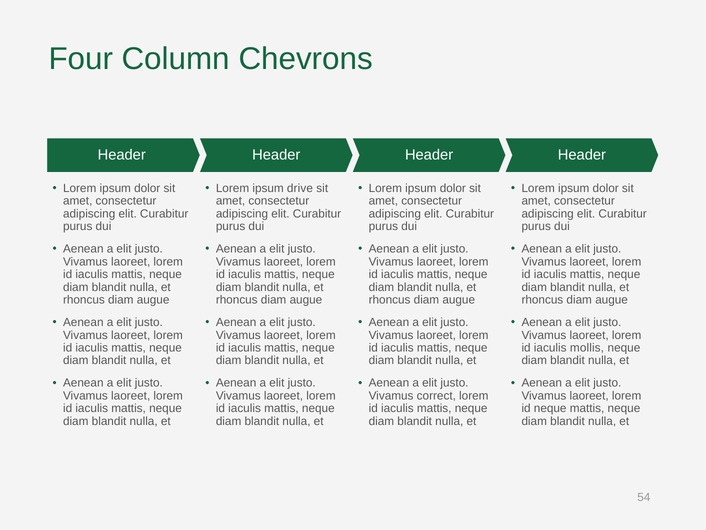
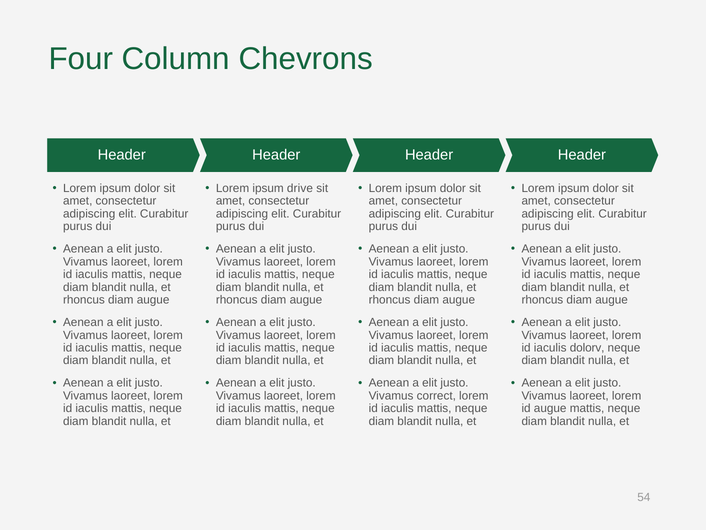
mollis: mollis -> dolorv (587, 348)
id neque: neque -> augue (550, 408)
